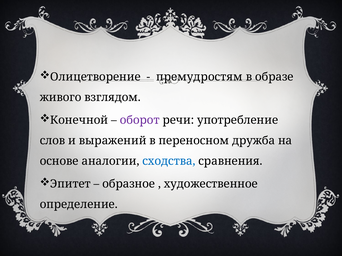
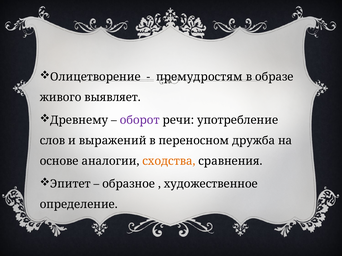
взглядом: взглядом -> выявляет (113, 98)
Конечной: Конечной -> Древнему (79, 120)
сходства colour: blue -> orange (169, 161)
